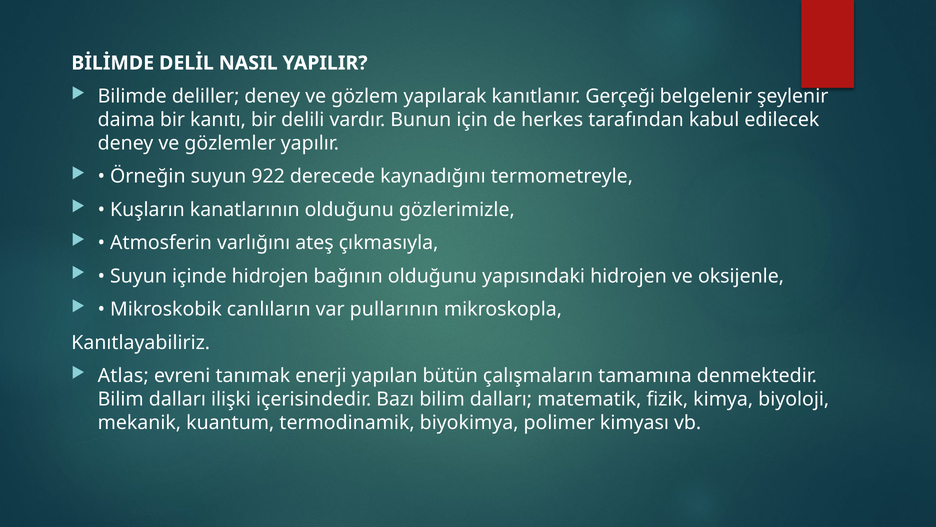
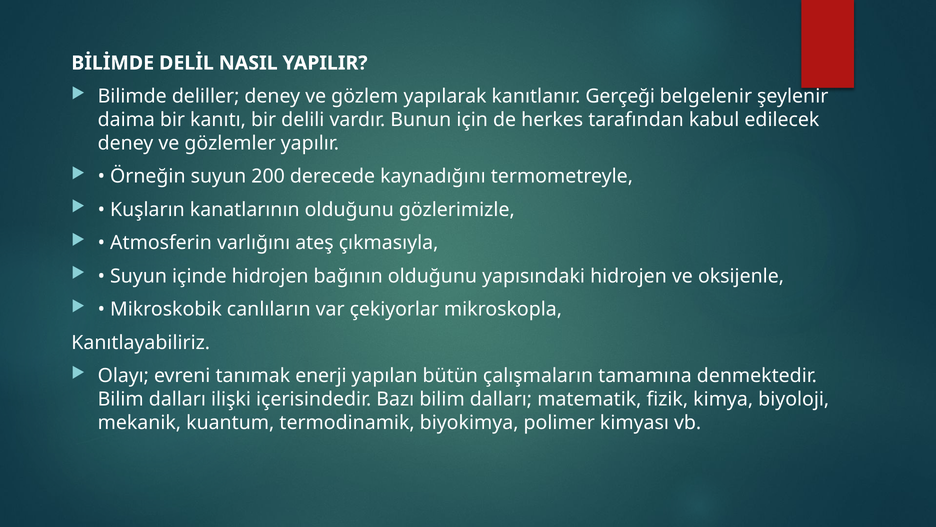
922: 922 -> 200 (268, 176)
pullarının: pullarının -> çekiyorlar (394, 309)
Atlas: Atlas -> Olayı (123, 375)
